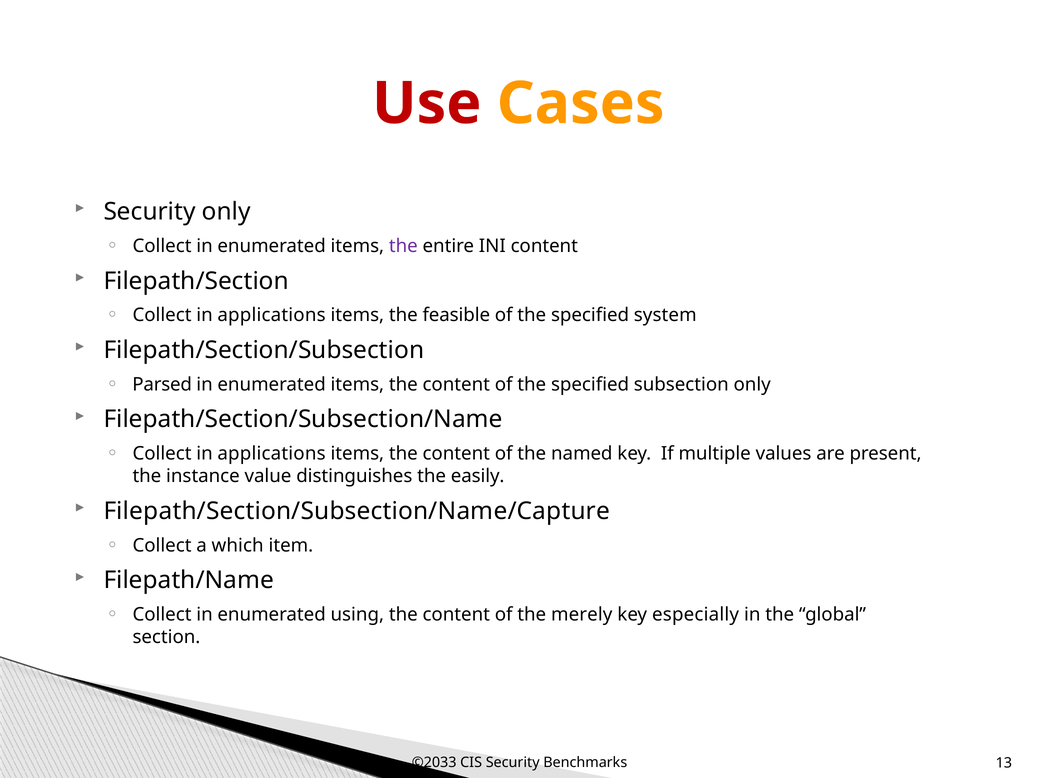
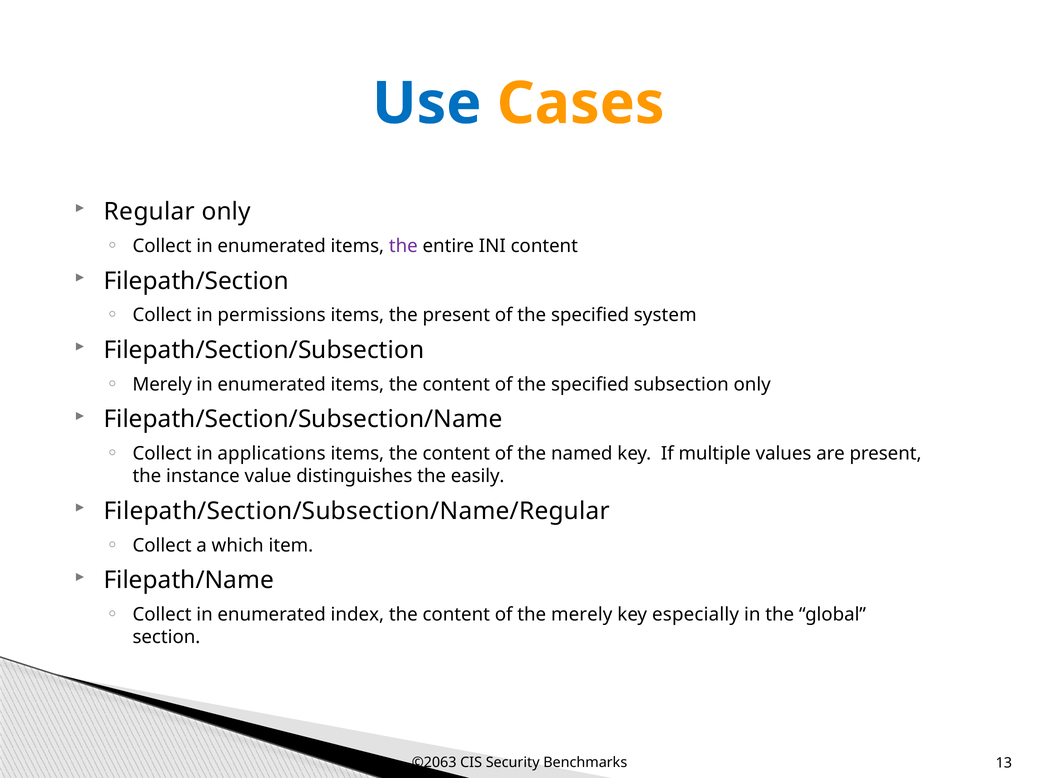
Use colour: red -> blue (427, 104)
Security: Security -> Regular (149, 212)
applications: applications -> permissions (272, 315)
the feasible: feasible -> present (456, 315)
Parsed: Parsed -> Merely (162, 384)
Filepath/Section/Subsection/Name/Capture: Filepath/Section/Subsection/Name/Capture -> Filepath/Section/Subsection/Name/Regular (357, 511)
using: using -> index (357, 614)
©2033: ©2033 -> ©2063 (434, 762)
